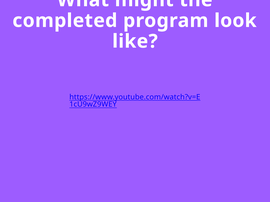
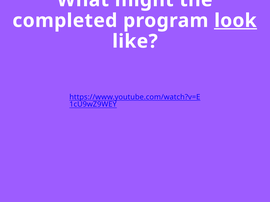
look underline: none -> present (235, 21)
